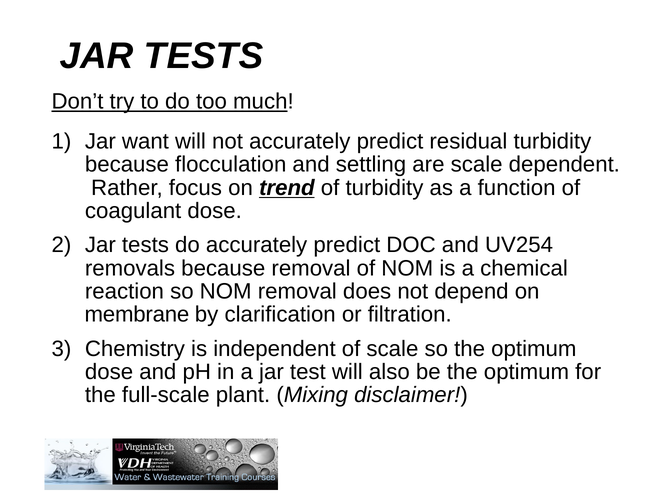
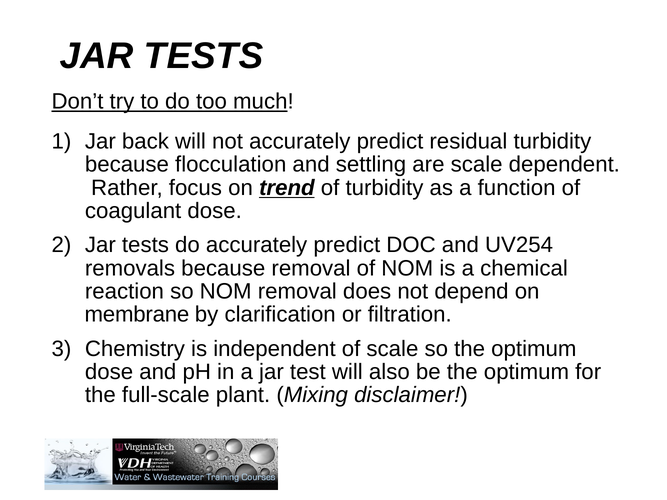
want: want -> back (145, 141)
